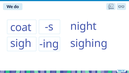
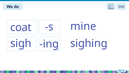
night: night -> mine (83, 26)
